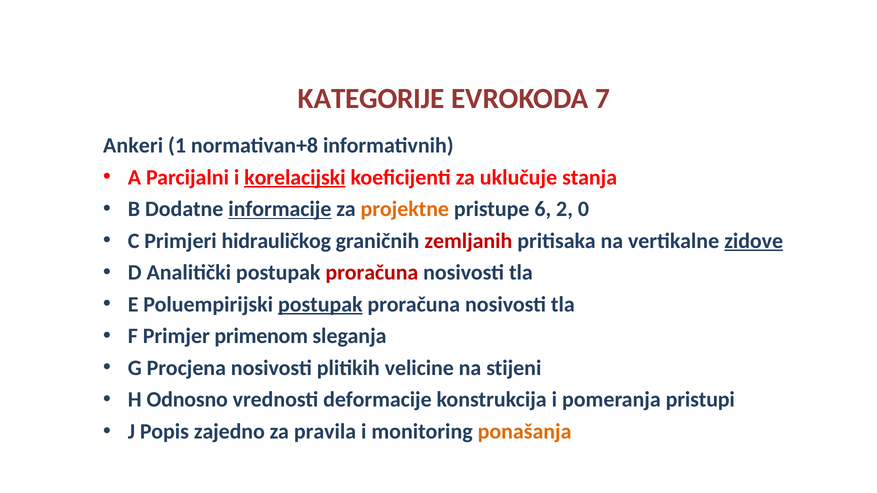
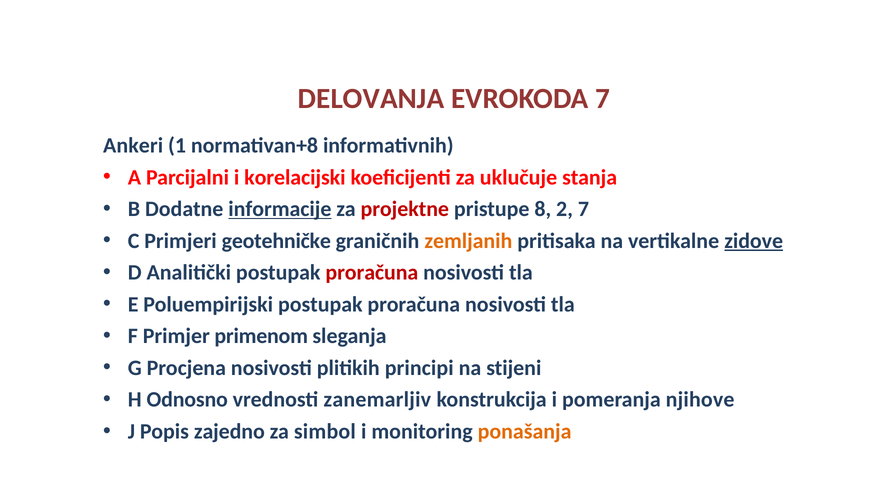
KATEGORIJE: KATEGORIJE -> DELOVANJA (371, 99)
korelacijski underline: present -> none (295, 177)
projektne colour: orange -> red (405, 209)
6: 6 -> 8 (543, 209)
2 0: 0 -> 7 (583, 209)
hidrauličkog: hidrauličkog -> geotehničke (276, 241)
zemljanih colour: red -> orange (468, 241)
postupak underline: present -> none (320, 305)
velicine: velicine -> principi (419, 368)
deformacije: deformacije -> zanemarljiv (377, 400)
pristupi: pristupi -> njihove (700, 400)
pravila: pravila -> simbol (325, 432)
